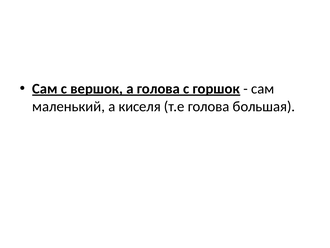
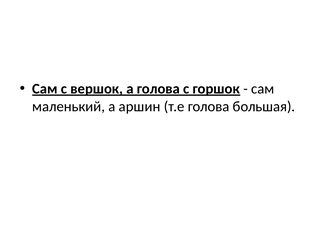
киселя: киселя -> аршин (140, 106)
